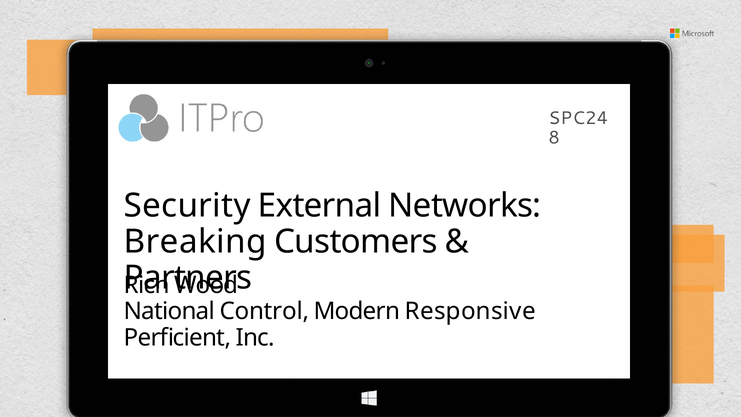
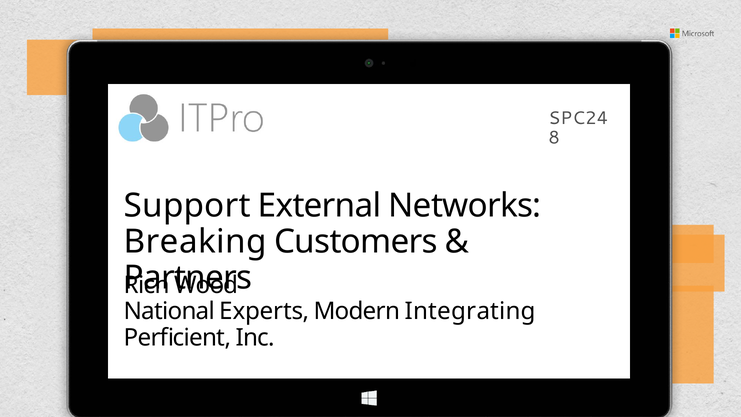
Security: Security -> Support (187, 206)
Control: Control -> Experts (264, 311)
Responsive: Responsive -> Integrating (470, 311)
